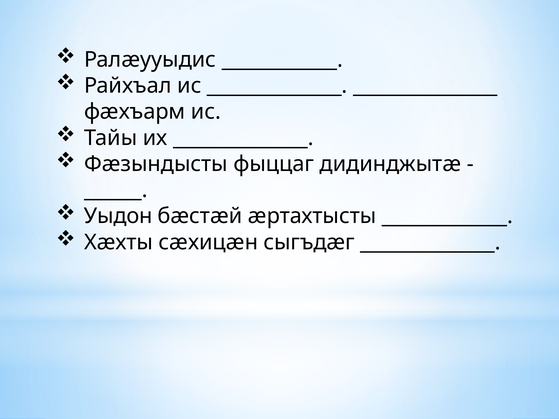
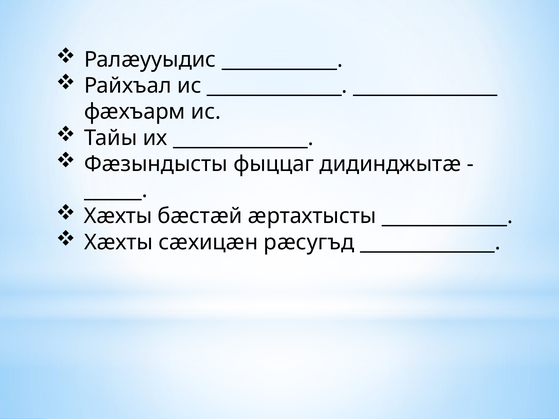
Уыдон: Уыдон -> Хæхты (118, 216)
сыгъдæг: сыгъдæг -> рæсугъд (309, 242)
